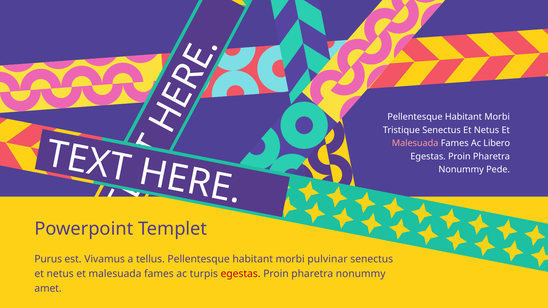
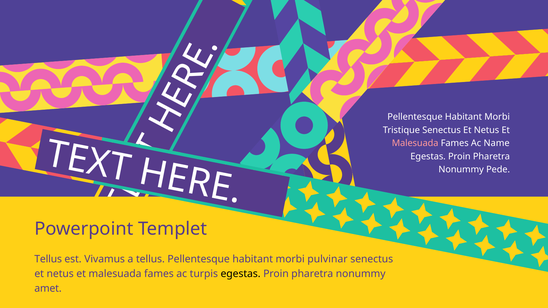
Libero: Libero -> Name (497, 143)
Purus: Purus -> Tellus (48, 259)
egestas colour: red -> black (241, 274)
